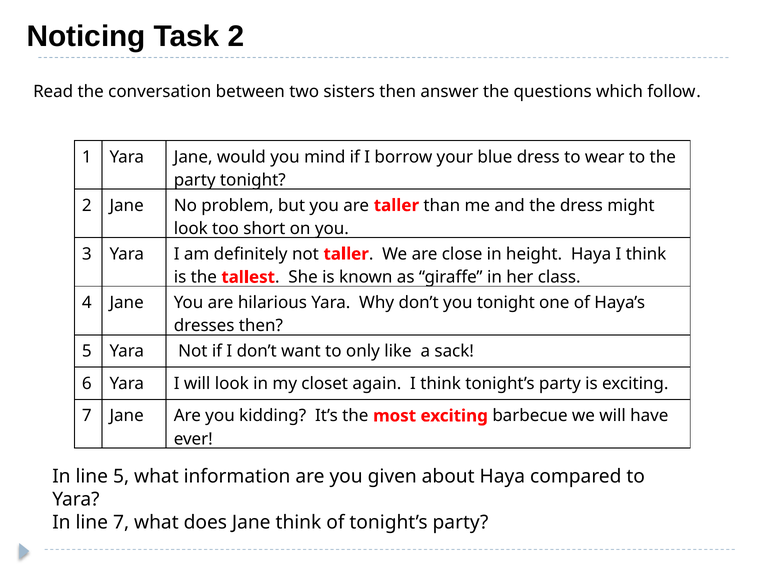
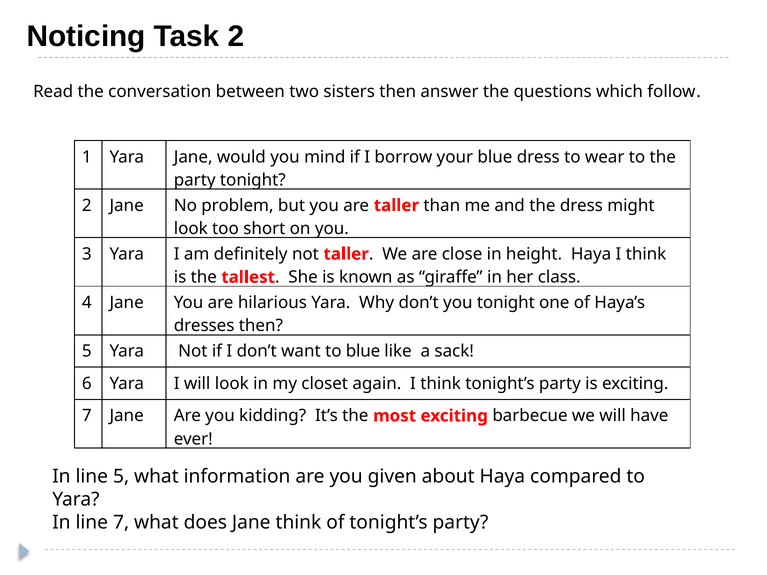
to only: only -> blue (363, 351)
